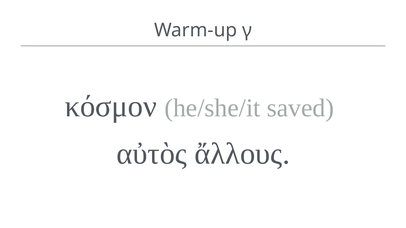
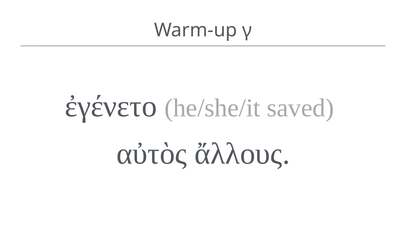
κόσμον: κόσμον -> ἐγένετο (111, 107)
